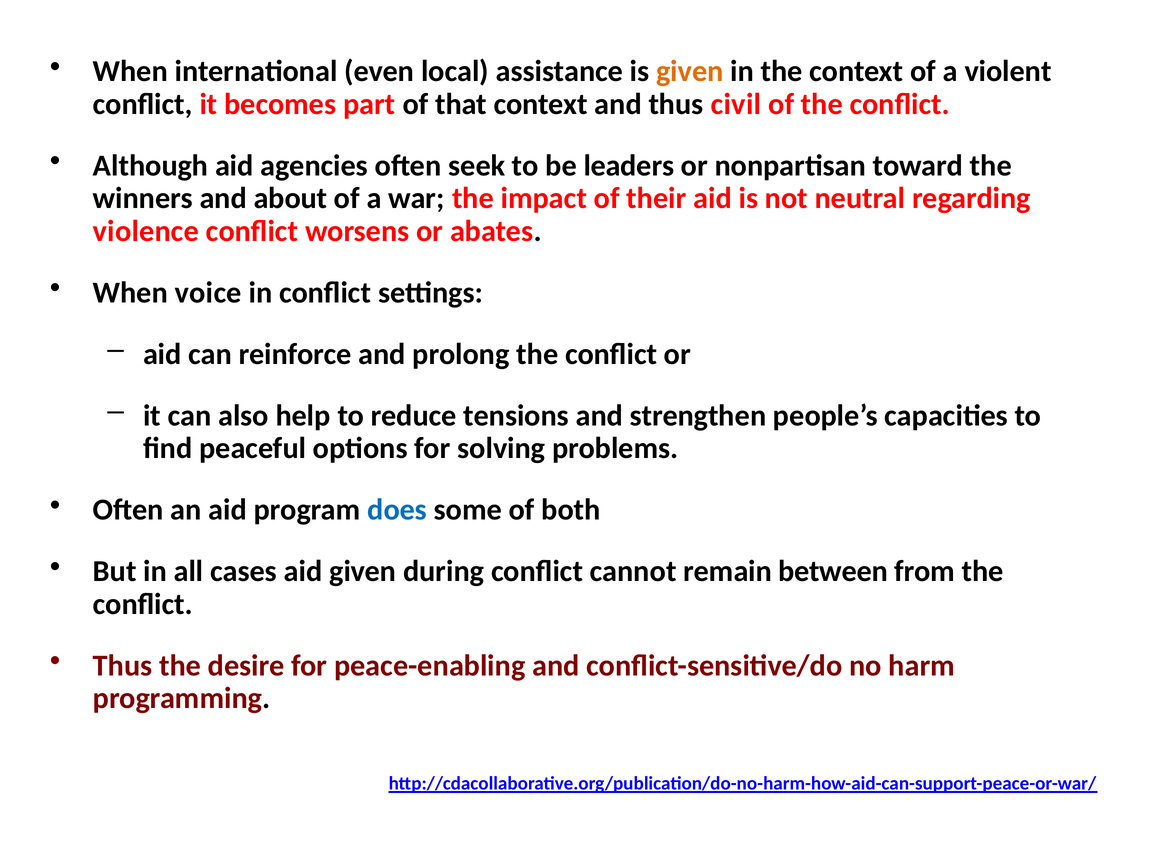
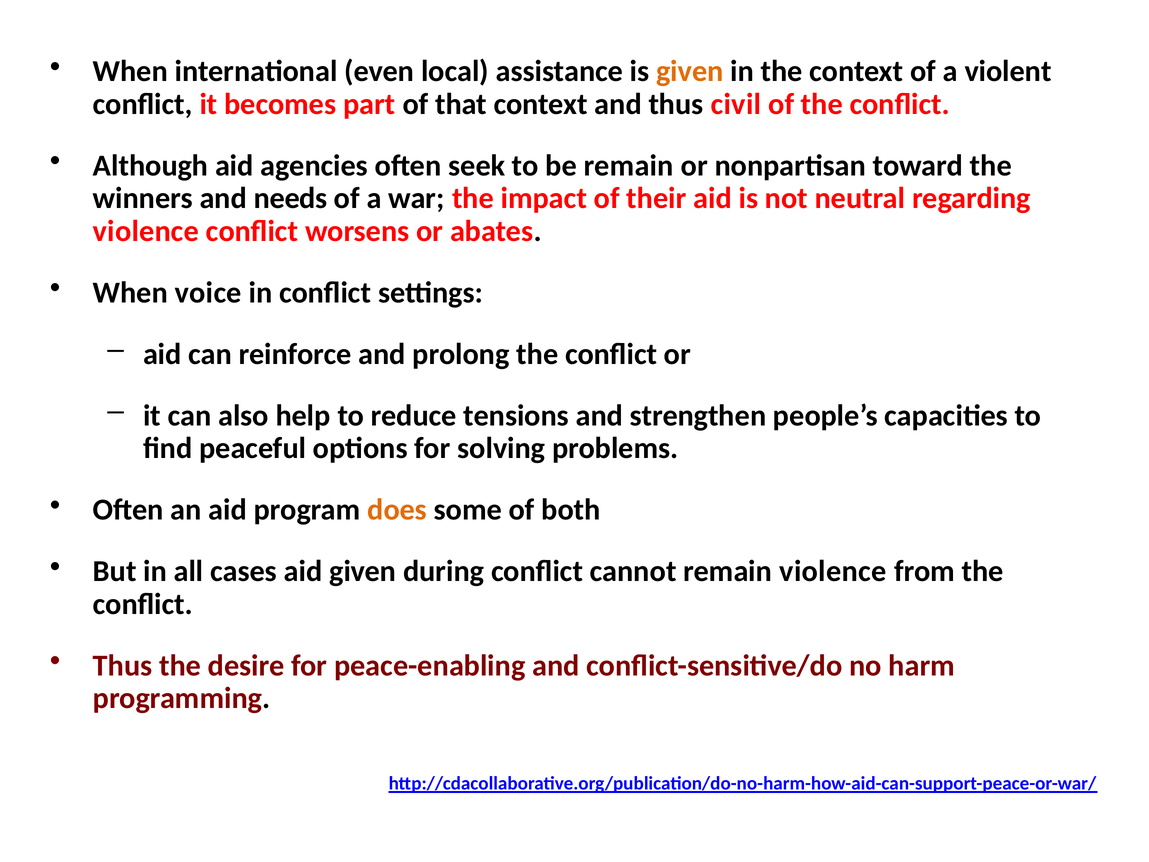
be leaders: leaders -> remain (629, 166)
about: about -> needs (291, 198)
does colour: blue -> orange (397, 510)
remain between: between -> violence (833, 571)
